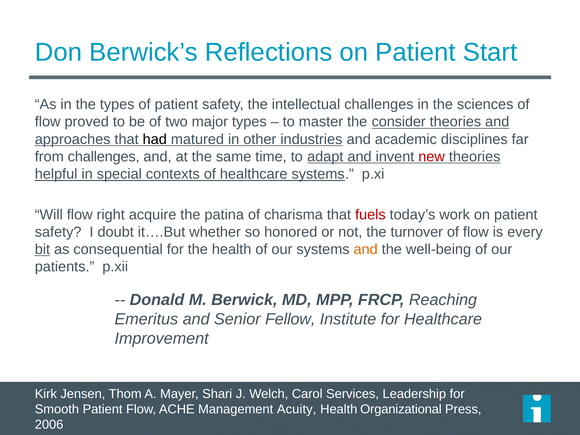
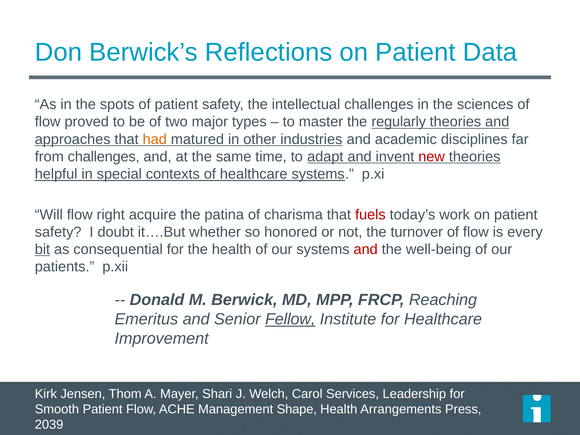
Start: Start -> Data (490, 52)
the types: types -> spots (117, 104)
consider: consider -> regularly (399, 122)
had colour: black -> orange (155, 139)
and colour: orange -> red (366, 249)
Fellow underline: none -> present (290, 319)
Acuity: Acuity -> Shape (297, 409)
Organizational: Organizational -> Arrangements (401, 409)
2006: 2006 -> 2039 (49, 425)
